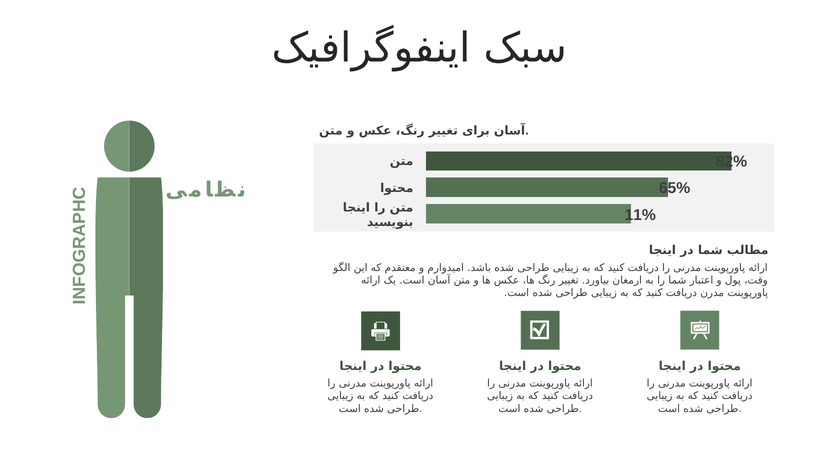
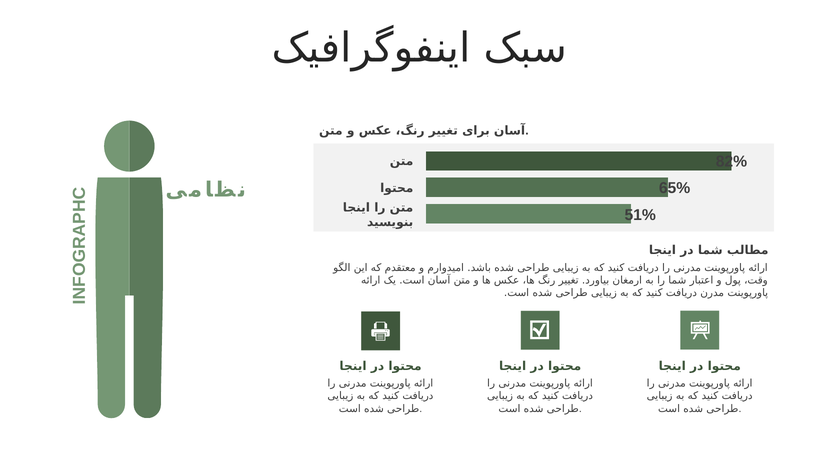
11%: 11% -> 51% (640, 215)
